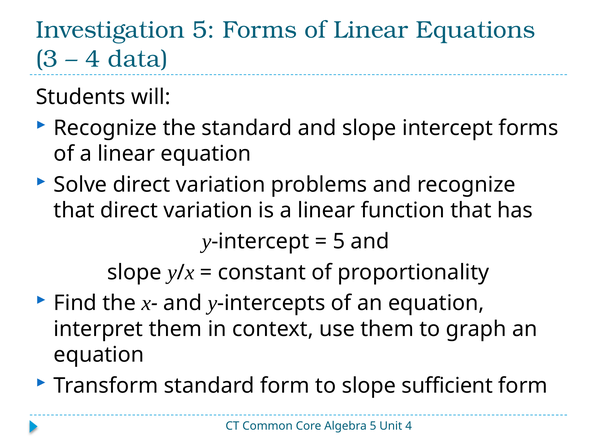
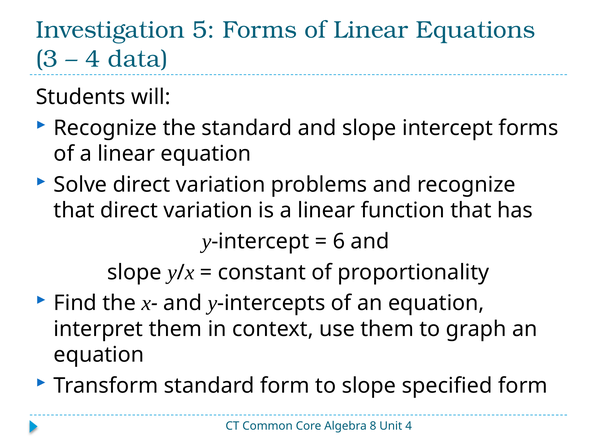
5: 5 -> 6 (339, 241)
sufficient: sufficient -> specified (447, 385)
Algebra 5: 5 -> 8 (373, 426)
